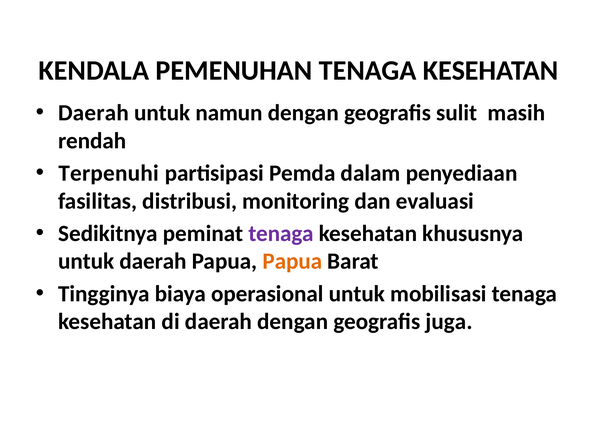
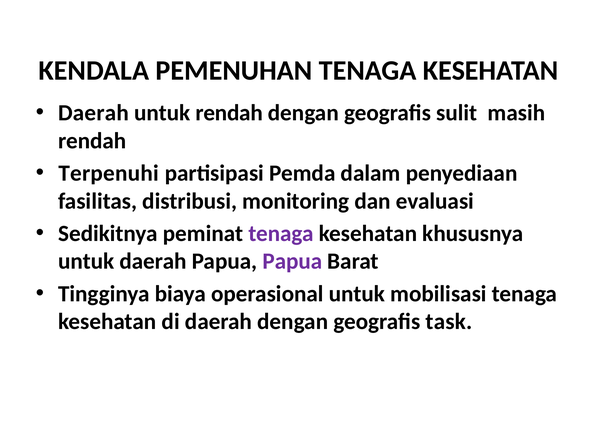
untuk namun: namun -> rendah (229, 113)
Papua colour: orange -> purple (292, 261)
juga: juga -> task (449, 322)
